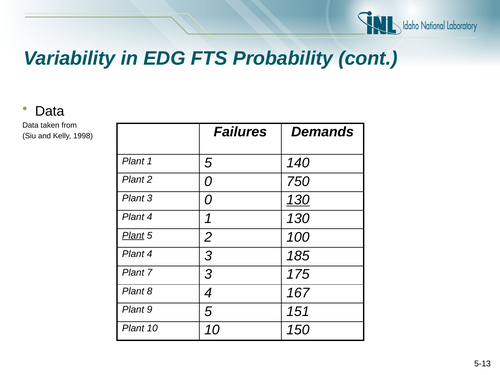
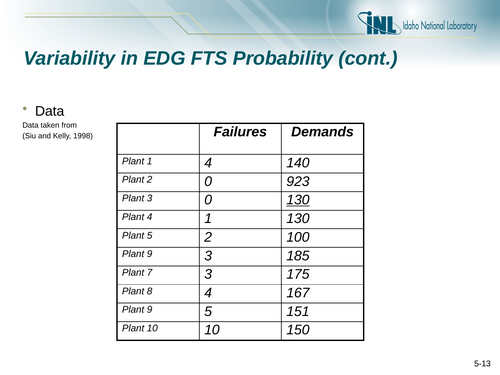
1 5: 5 -> 4 (208, 163)
750: 750 -> 923 (298, 181)
Plant underline: present -> none (133, 235)
4: 4 -> 9 (150, 254)
